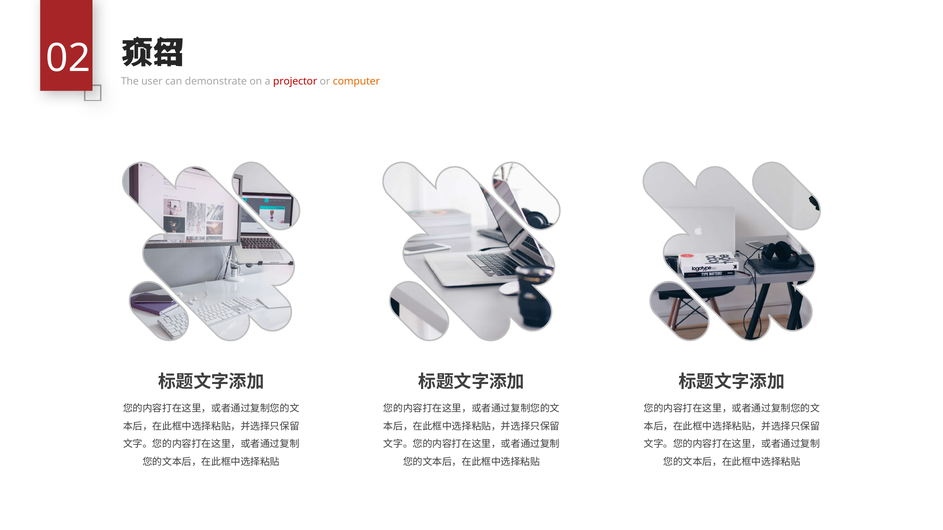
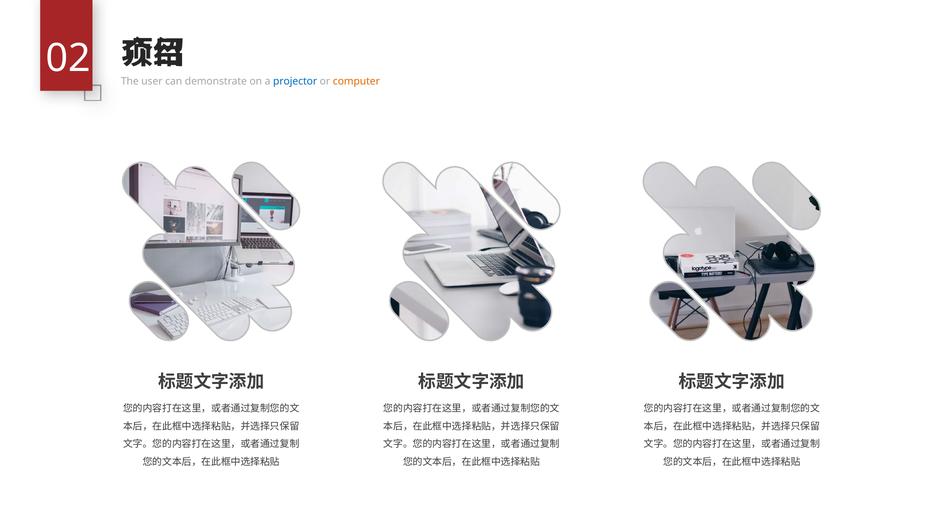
projector colour: red -> blue (295, 82)
